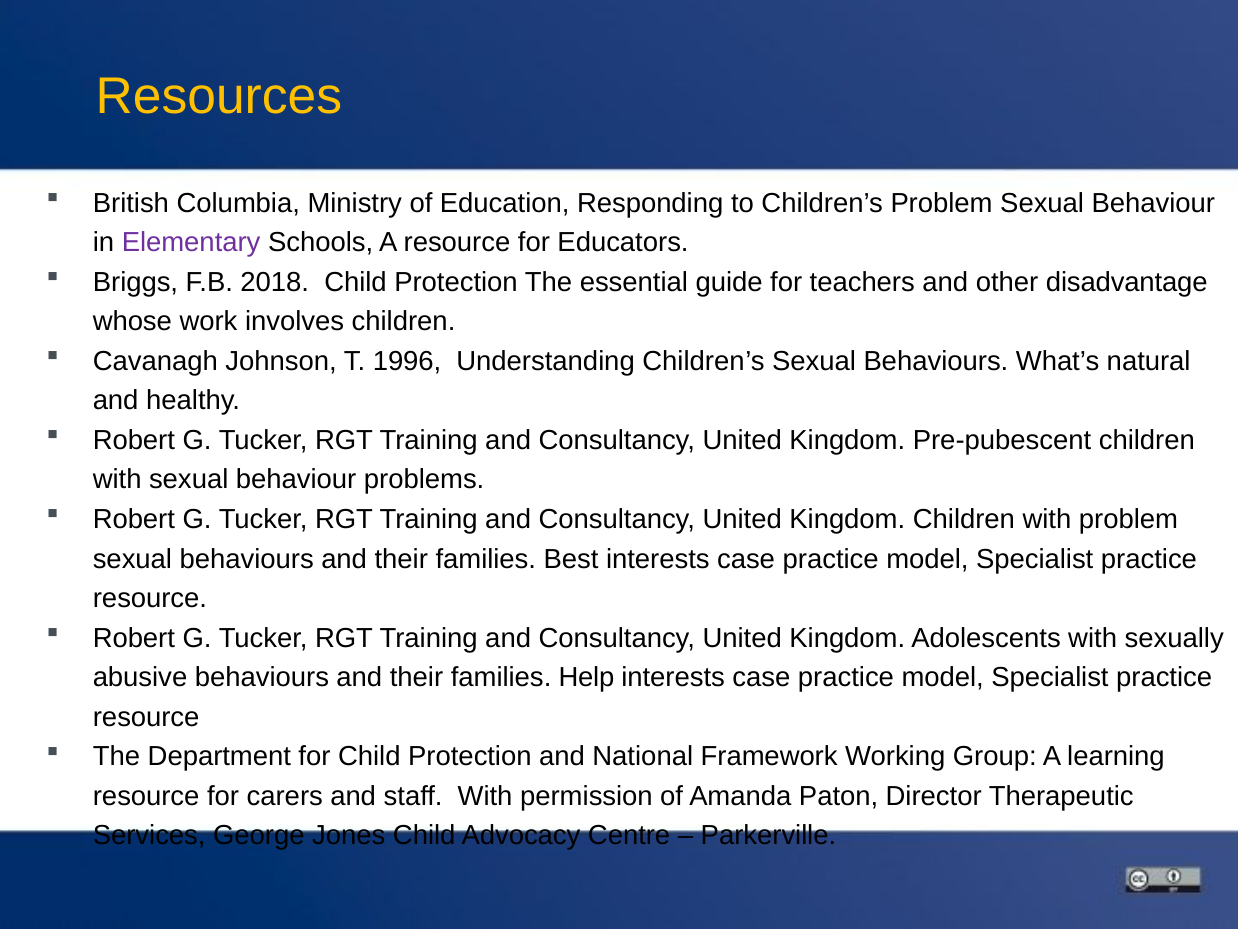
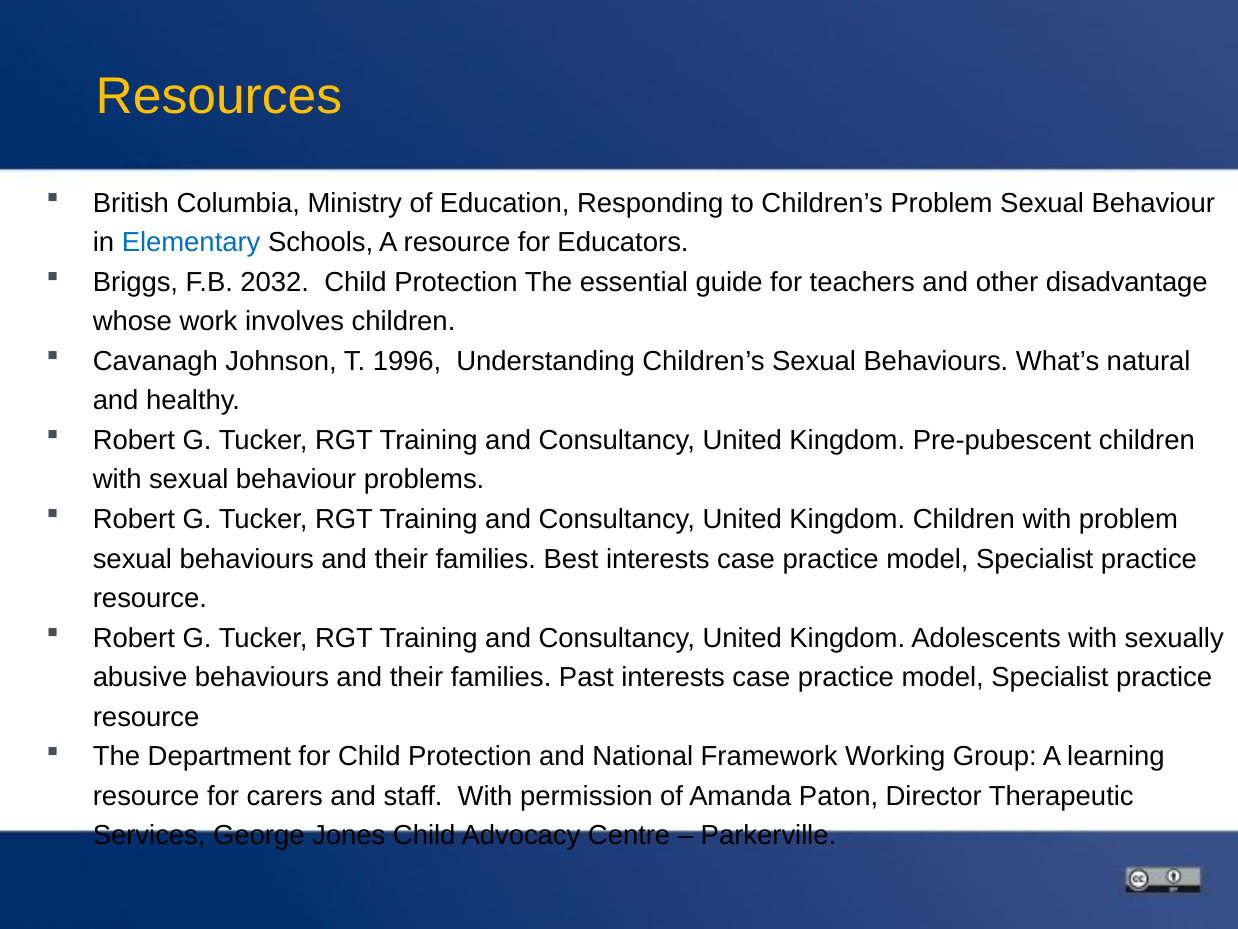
Elementary colour: purple -> blue (191, 242)
2018: 2018 -> 2032 (275, 282)
Help: Help -> Past (586, 677)
